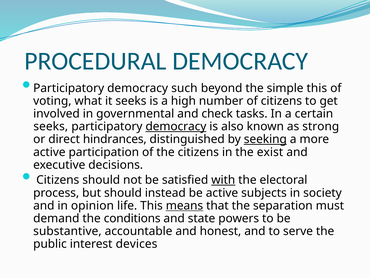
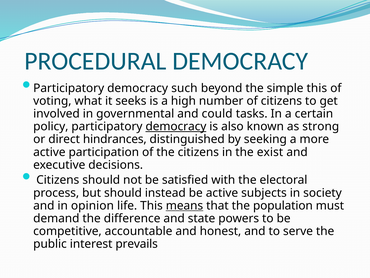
check: check -> could (217, 114)
seeks: seeks -> policy (51, 126)
seeking underline: present -> none (265, 139)
with underline: present -> none (223, 180)
separation: separation -> population (283, 205)
conditions: conditions -> difference (132, 218)
substantive: substantive -> competitive (67, 231)
devices: devices -> prevails (137, 244)
